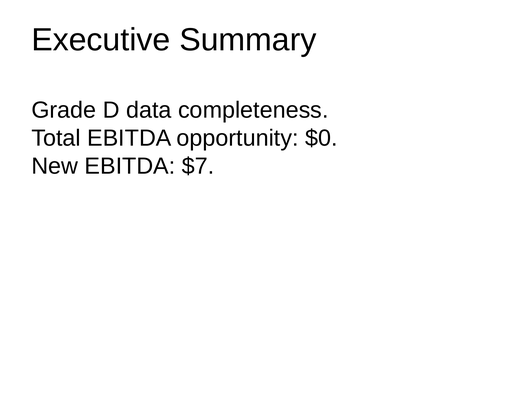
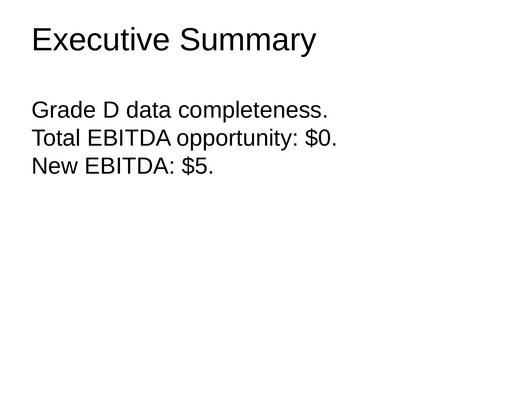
$7: $7 -> $5 (198, 166)
